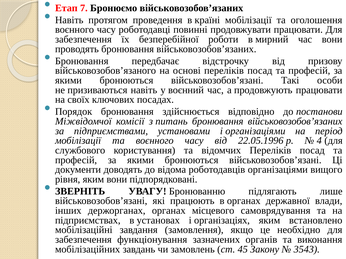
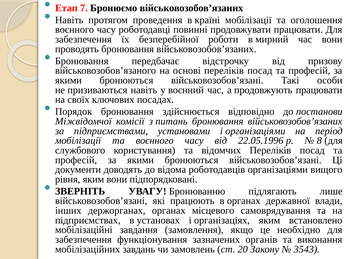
4: 4 -> 8 (319, 141)
45: 45 -> 20 (243, 250)
